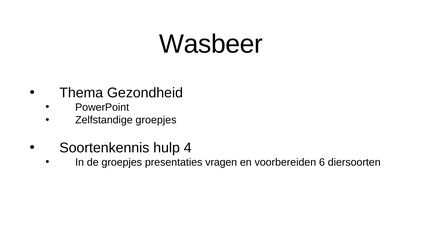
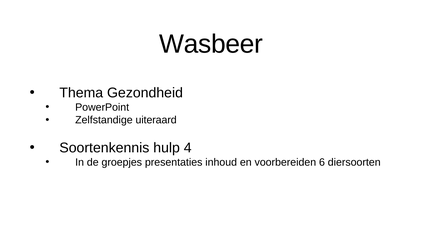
Zelfstandige groepjes: groepjes -> uiteraard (156, 120)
vragen: vragen -> inhoud (221, 162)
